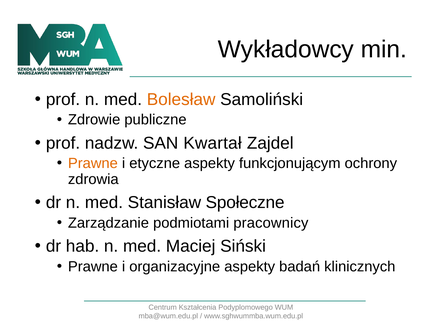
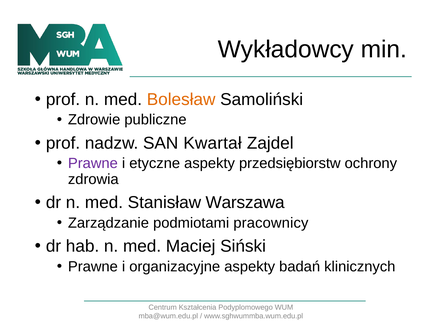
Prawne colour: orange -> purple (93, 164)
funkcjonującym: funkcjonującym -> przedsiębiorstw (290, 164)
Społeczne: Społeczne -> Warszawa (245, 203)
